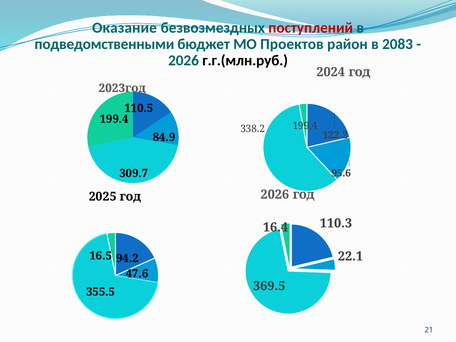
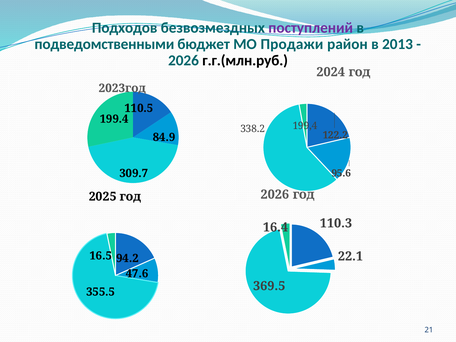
Оказание: Оказание -> Подходов (125, 28)
поступлений colour: red -> purple (311, 28)
Проектов: Проектов -> Продажи (292, 44)
2083: 2083 -> 2013 (398, 44)
